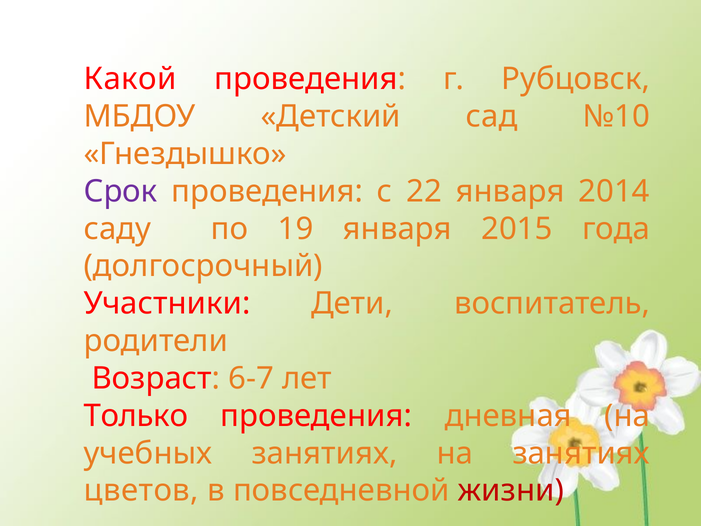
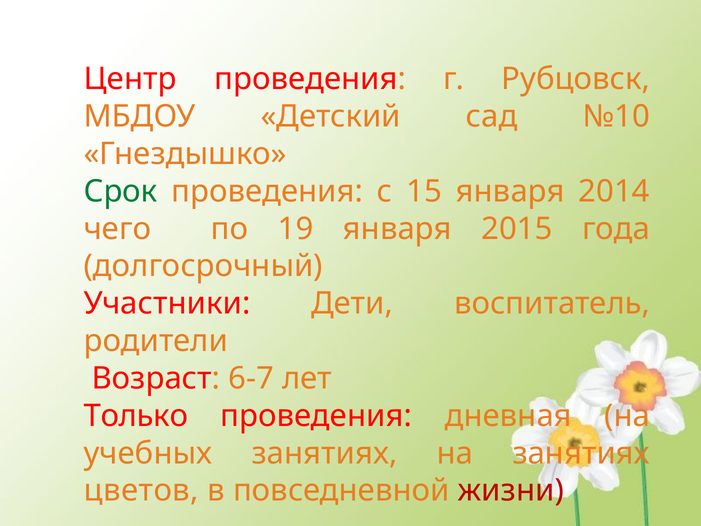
Какой: Какой -> Центр (130, 79)
Срок colour: purple -> green (121, 191)
22: 22 -> 15 (424, 191)
саду: саду -> чего (117, 229)
